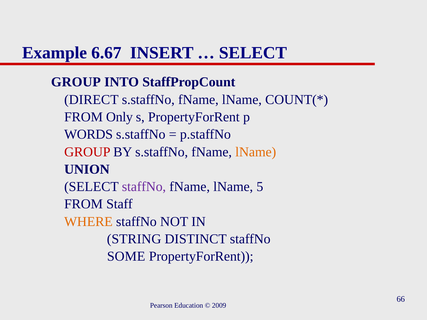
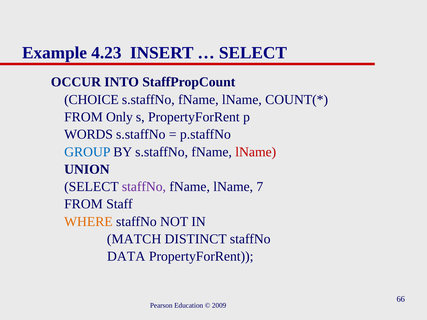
6.67: 6.67 -> 4.23 (106, 53)
GROUP: GROUP -> OCCUR (76, 82)
DIRECT: DIRECT -> CHOICE (92, 100)
GROUP colour: red -> blue (87, 152)
lName colour: orange -> red (256, 152)
5: 5 -> 7 (260, 187)
STRING: STRING -> MATCH (134, 239)
SOME: SOME -> DATA (126, 257)
